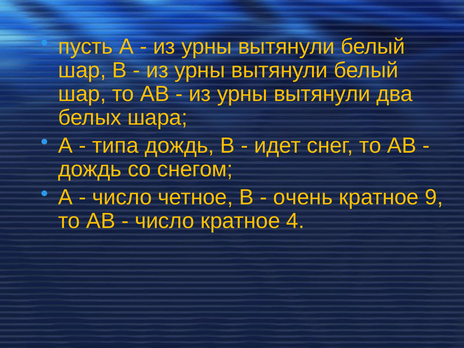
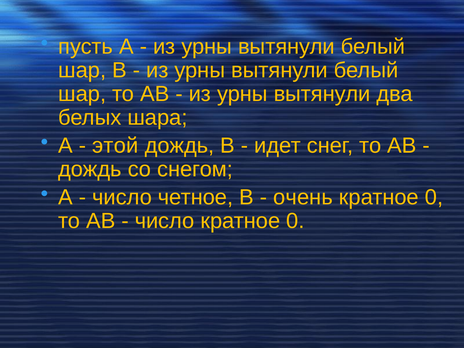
типа: типа -> этой (115, 146)
9: 9 -> 0 (434, 197)
число кратное 4: 4 -> 0 (295, 221)
